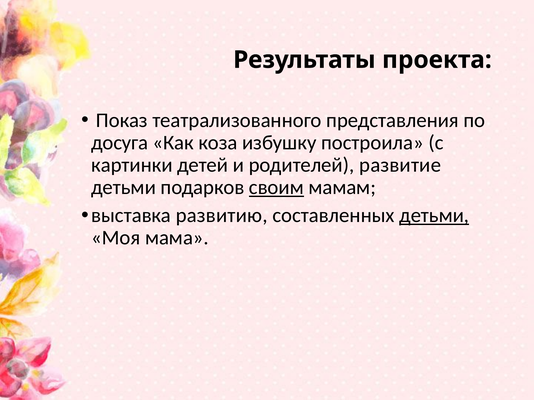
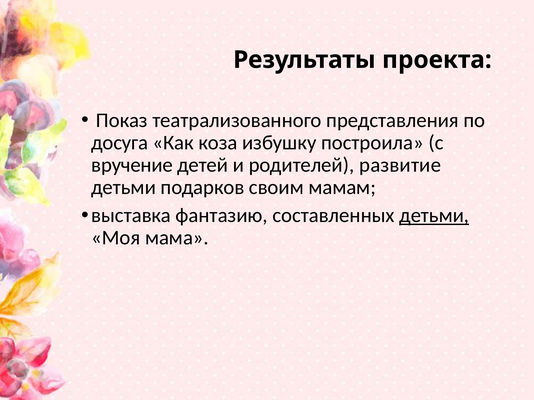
картинки: картинки -> вручение (132, 165)
своим underline: present -> none (276, 188)
развитию: развитию -> фантазию (222, 216)
